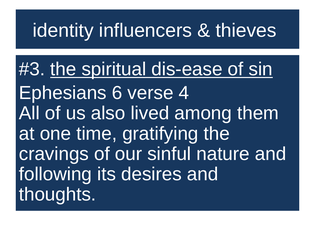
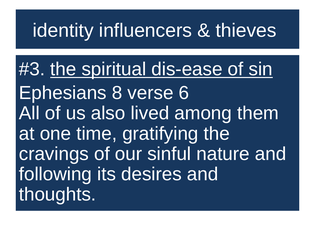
6: 6 -> 8 (117, 93)
4: 4 -> 6 (184, 93)
